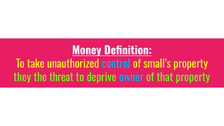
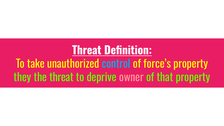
Money: Money -> Threat (87, 51)
small’s: small’s -> force’s (157, 64)
owner colour: light blue -> pink (131, 77)
